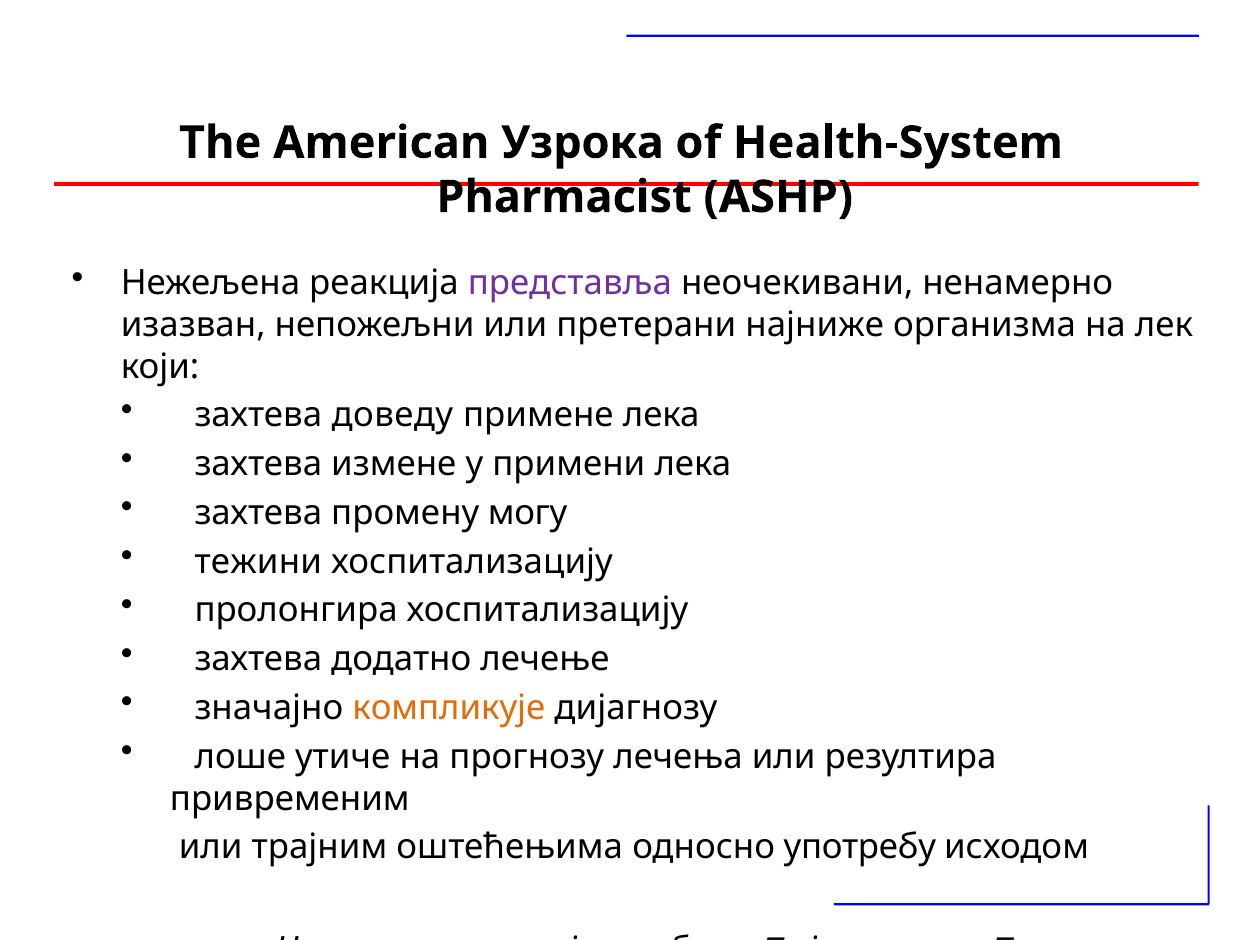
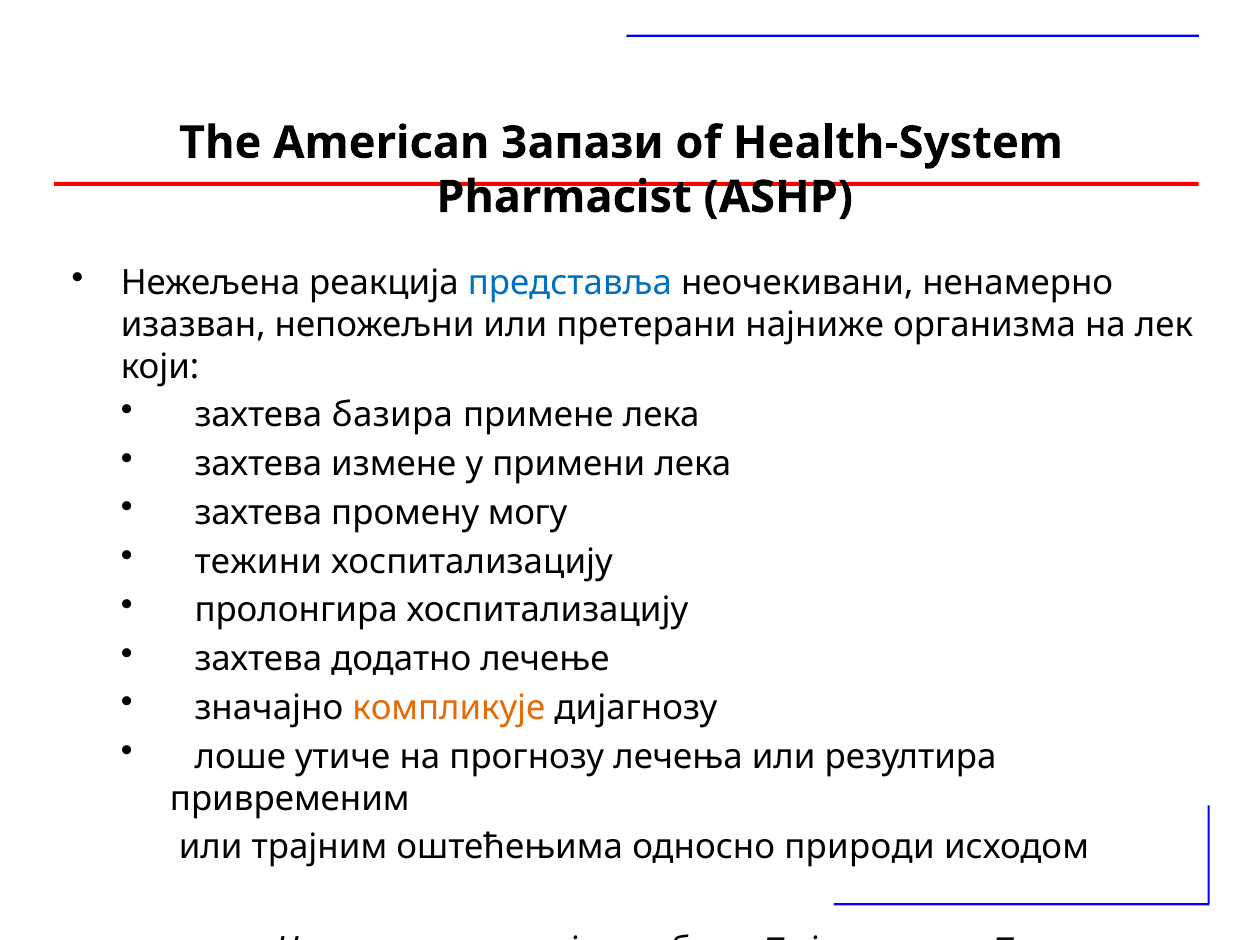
Узрока: Узрока -> Запази (582, 143)
представља colour: purple -> blue (570, 283)
доведу: доведу -> базира (392, 415)
употребу: употребу -> природи (860, 847)
